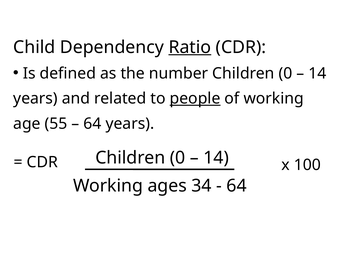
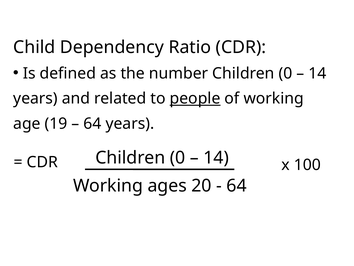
Ratio underline: present -> none (190, 47)
55: 55 -> 19 (56, 123)
34: 34 -> 20 (201, 185)
